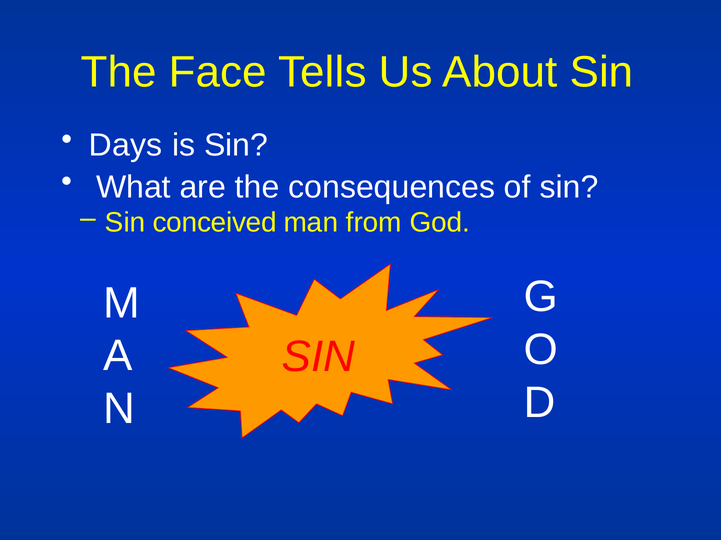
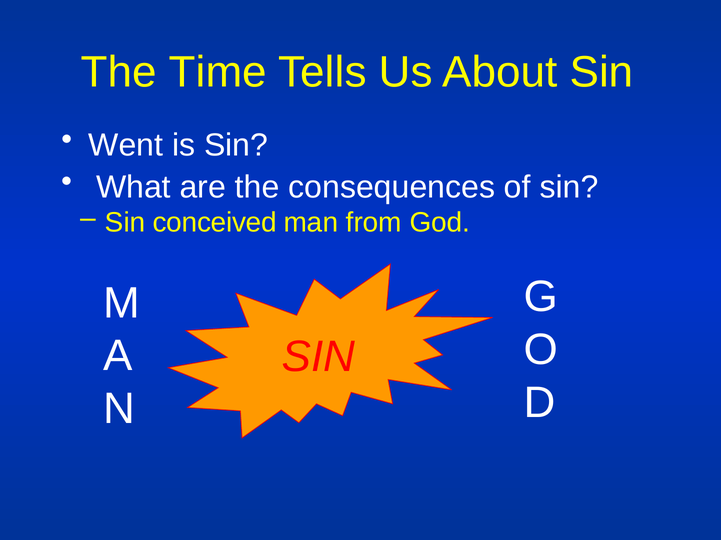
Face: Face -> Time (218, 72)
Days: Days -> Went (126, 145)
